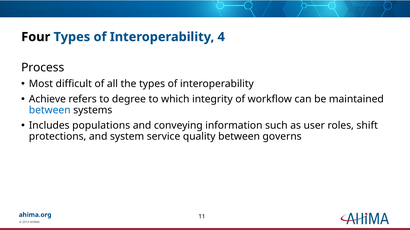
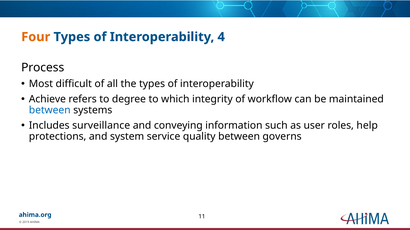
Four colour: black -> orange (36, 37)
populations: populations -> surveillance (101, 126)
shift: shift -> help (367, 126)
